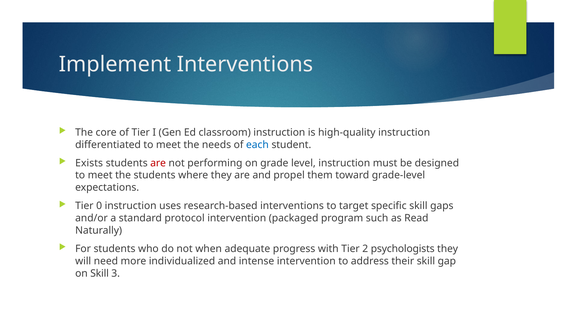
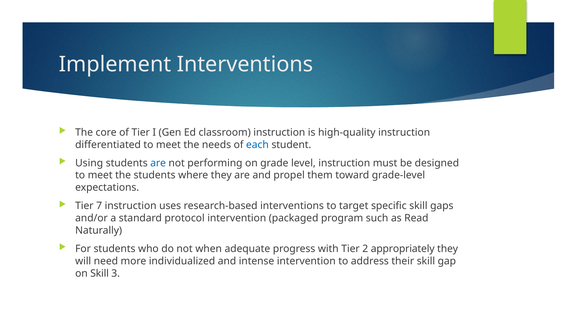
Exists: Exists -> Using (89, 163)
are colour: red -> blue (158, 163)
0: 0 -> 7 (99, 206)
psychologists: psychologists -> appropriately (403, 248)
